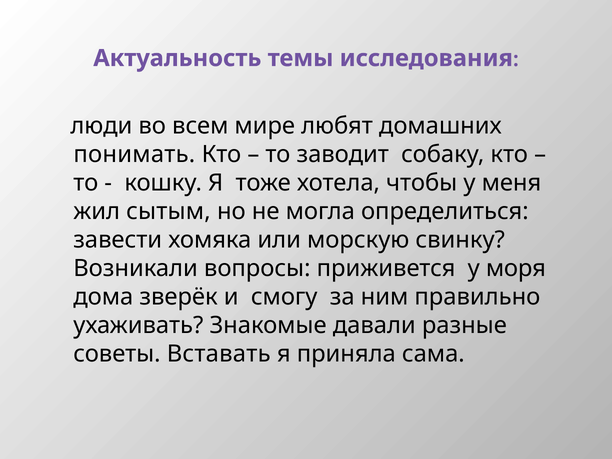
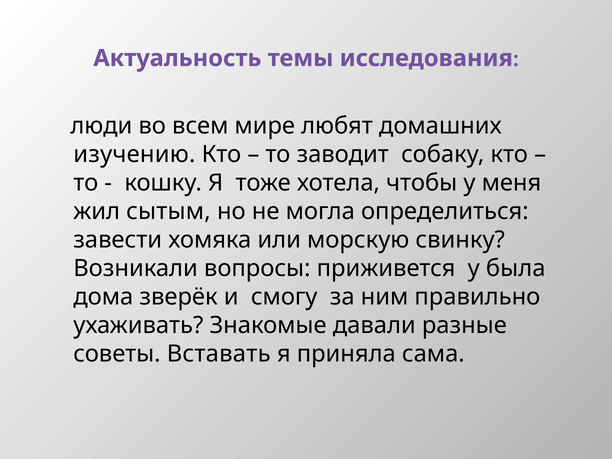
понимать: понимать -> изучению (134, 155)
моря: моря -> была (516, 269)
